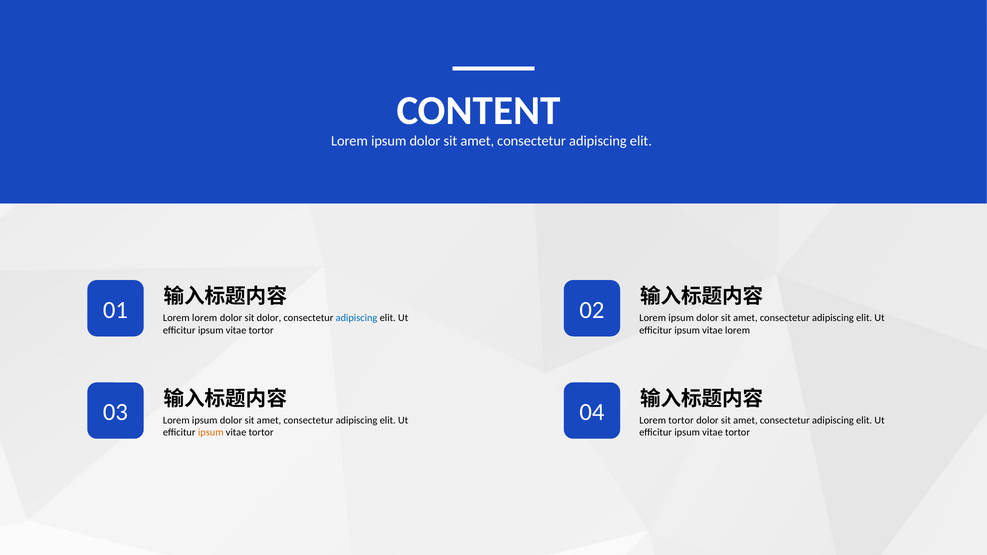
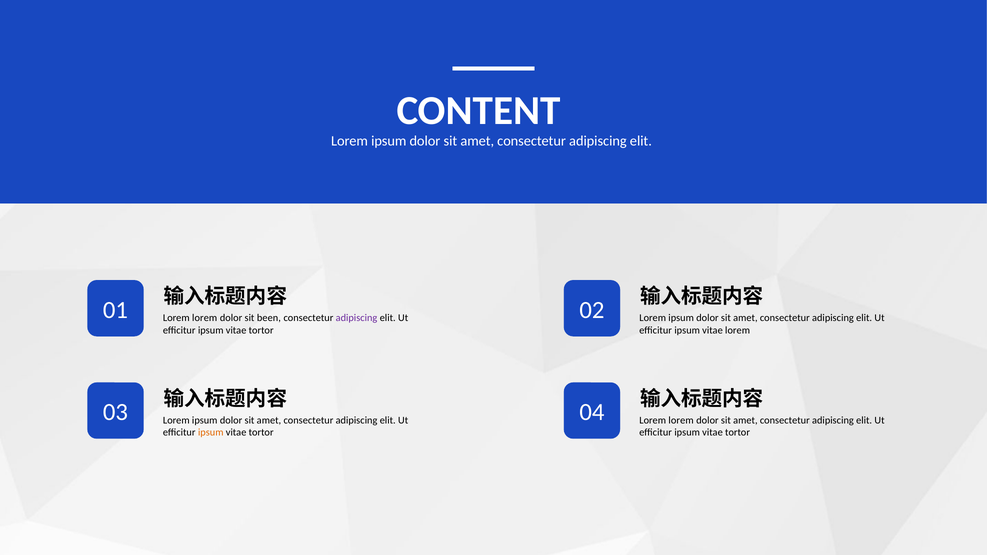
sit dolor: dolor -> been (269, 318)
adipiscing colour: blue -> purple (356, 318)
tortor: tortor -> lorem (681, 420)
